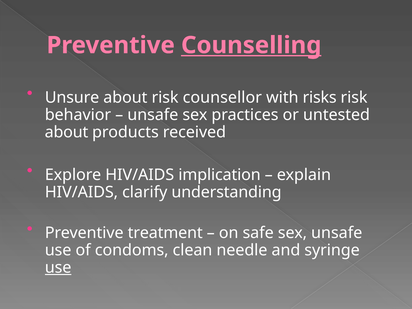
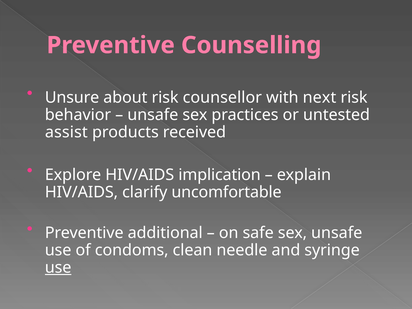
Counselling underline: present -> none (251, 45)
risks: risks -> next (319, 98)
about: about -> assist (66, 132)
understanding: understanding -> uncomfortable (227, 192)
treatment: treatment -> additional (165, 233)
